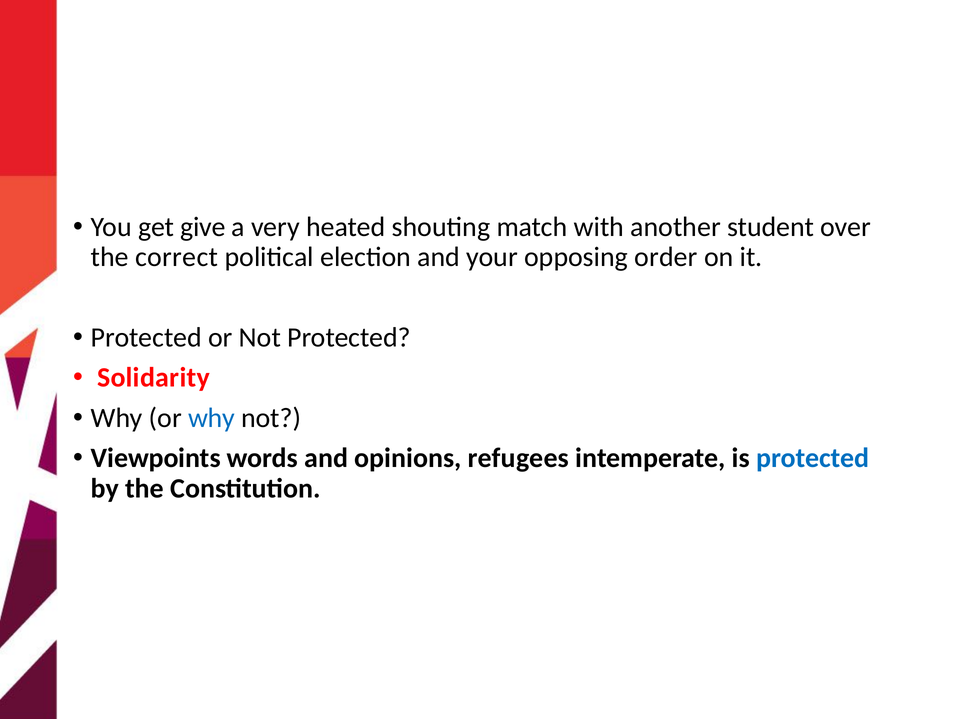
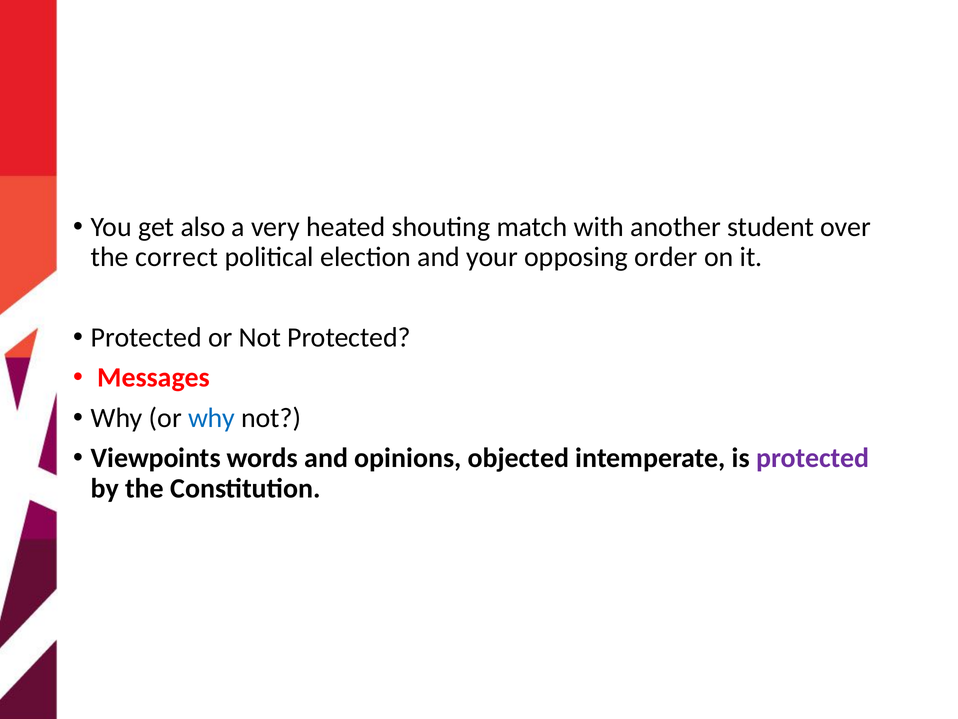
give: give -> also (203, 227)
Solidarity: Solidarity -> Messages (154, 377)
refugees: refugees -> objected (518, 458)
protected colour: blue -> purple (813, 458)
